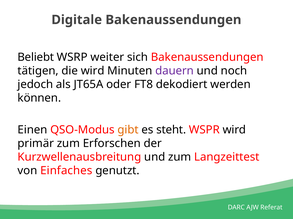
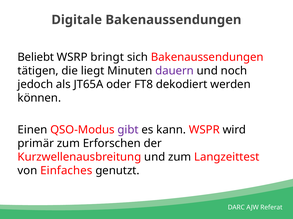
weiter: weiter -> bringt (107, 57)
die wird: wird -> liegt (93, 71)
gibt colour: orange -> purple (128, 130)
steht: steht -> kann (171, 130)
